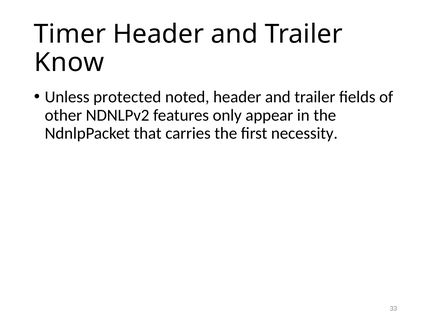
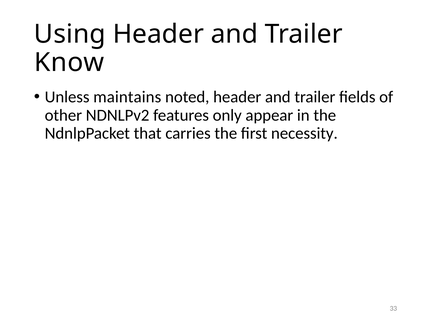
Timer: Timer -> Using (70, 34)
protected: protected -> maintains (127, 97)
